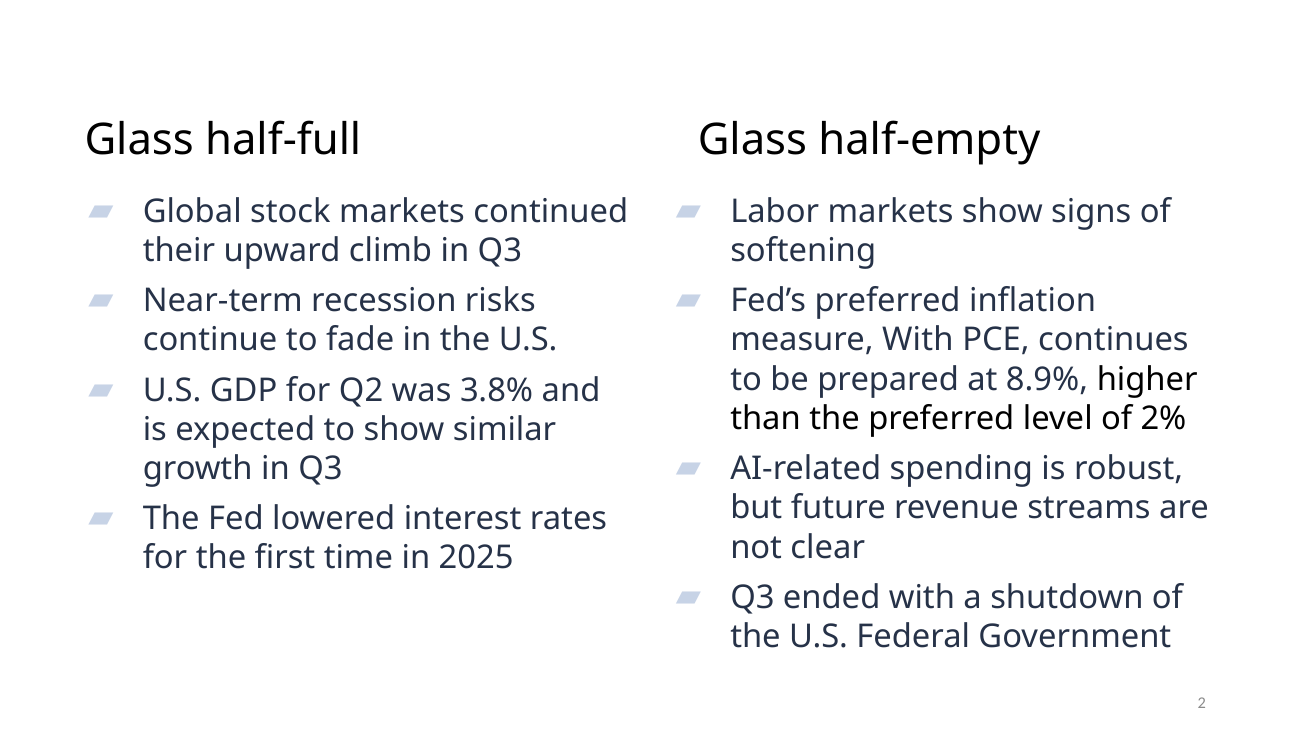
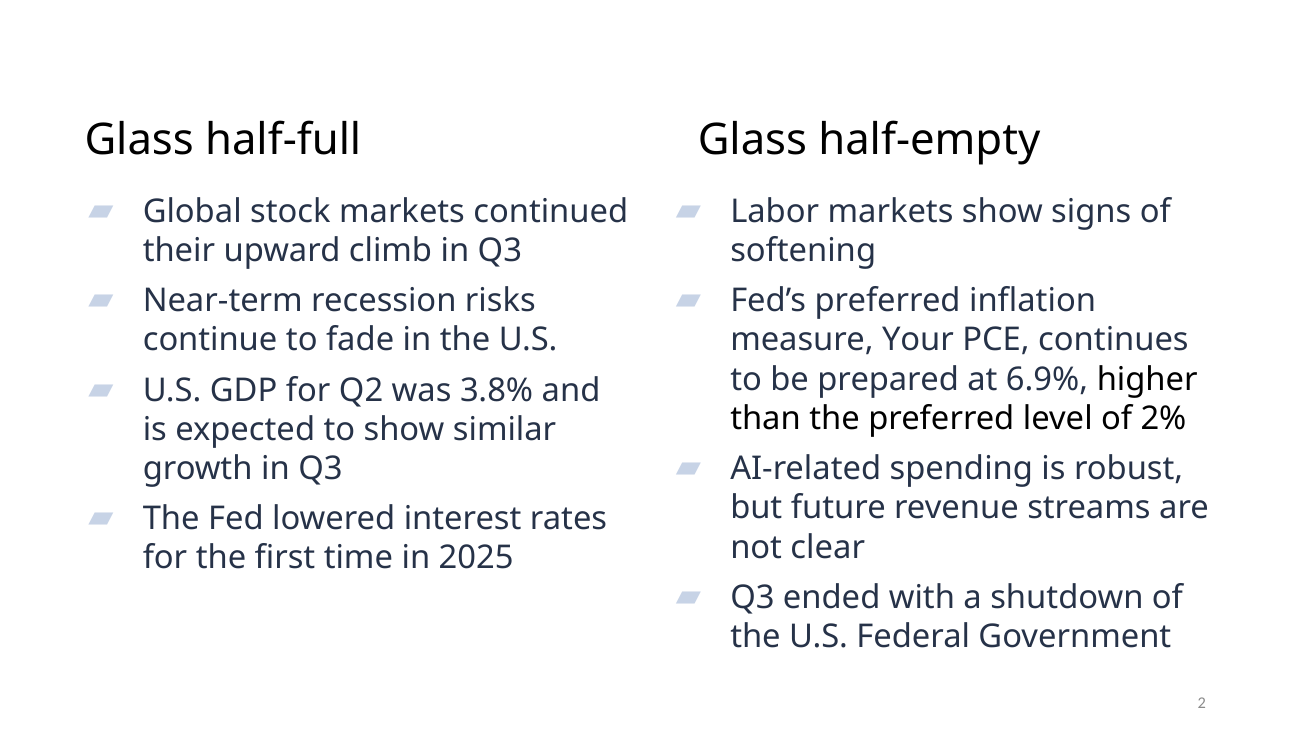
measure With: With -> Your (918, 340)
8.9%: 8.9% -> 6.9% (1047, 379)
